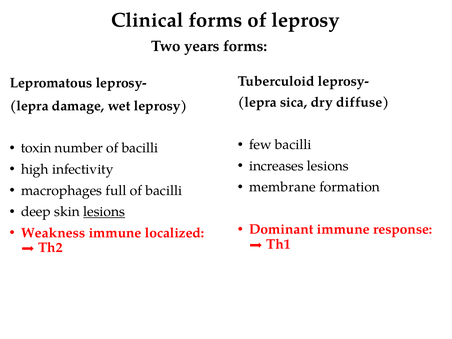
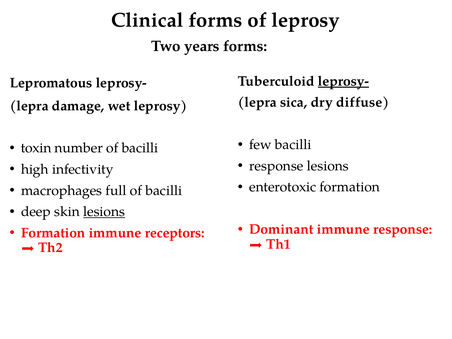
leprosy- underline: none -> present (344, 81)
increases: increases -> response (276, 166)
membrane: membrane -> enterotoxic (283, 187)
Weakness: Weakness -> Formation (53, 233)
localized: localized -> receptors (175, 233)
